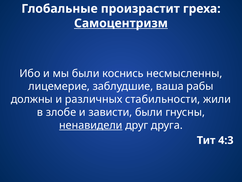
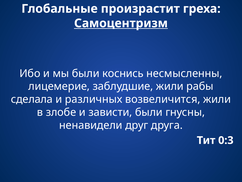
заблудшие ваша: ваша -> жили (170, 86)
должны: должны -> сделала (32, 99)
стабильности: стабильности -> возвеличится (163, 99)
ненавидели underline: present -> none (91, 125)
4:3: 4:3 -> 0:3 (226, 140)
